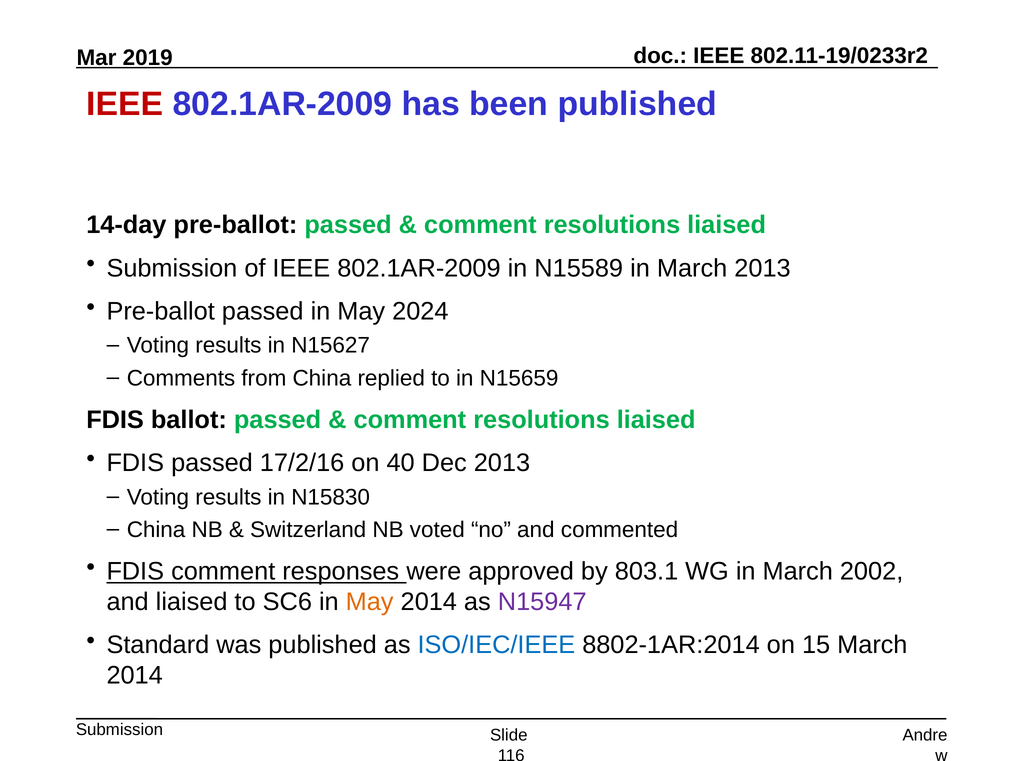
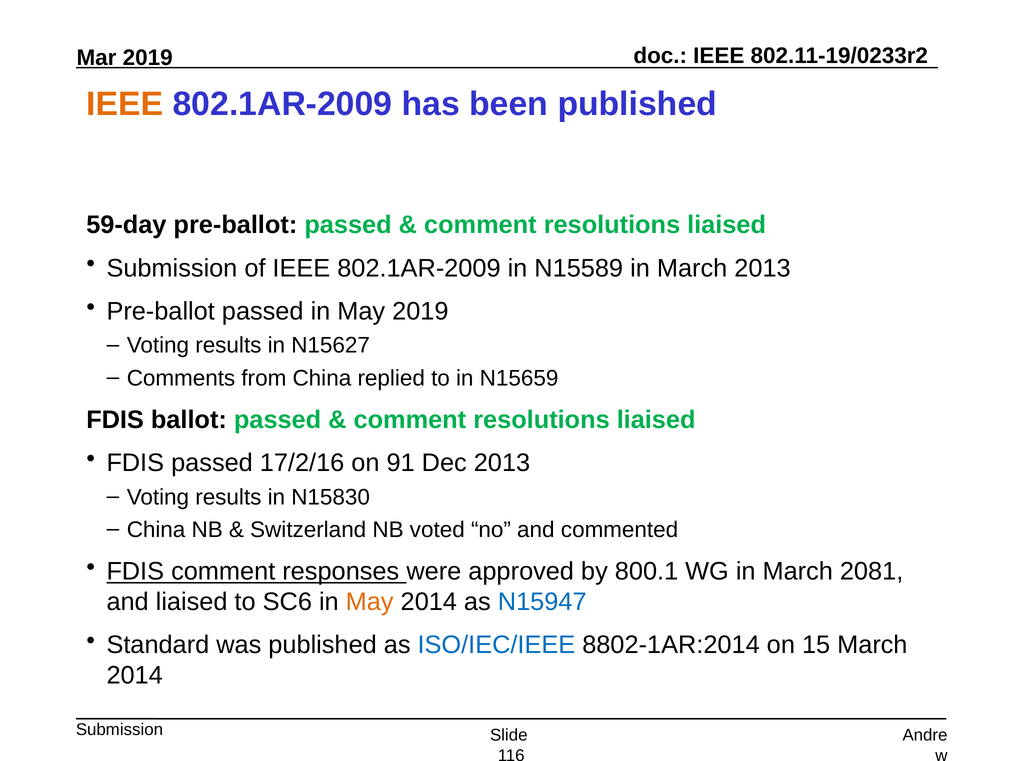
IEEE colour: red -> orange (125, 104)
14-day: 14-day -> 59-day (126, 225)
May 2024: 2024 -> 2019 (420, 311)
40: 40 -> 91 (401, 463)
803.1: 803.1 -> 800.1 (647, 571)
2002: 2002 -> 2081 (872, 571)
N15947 colour: purple -> blue (542, 602)
